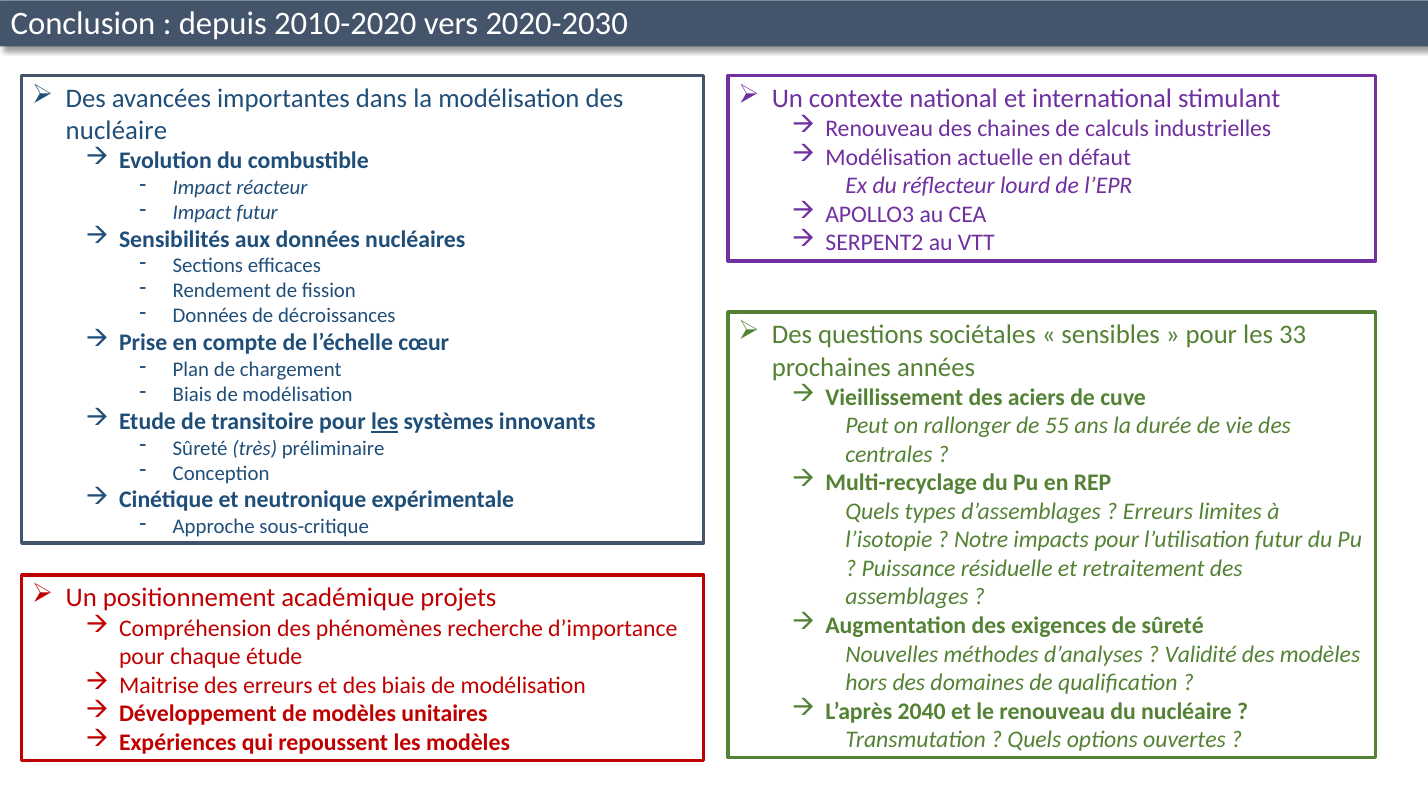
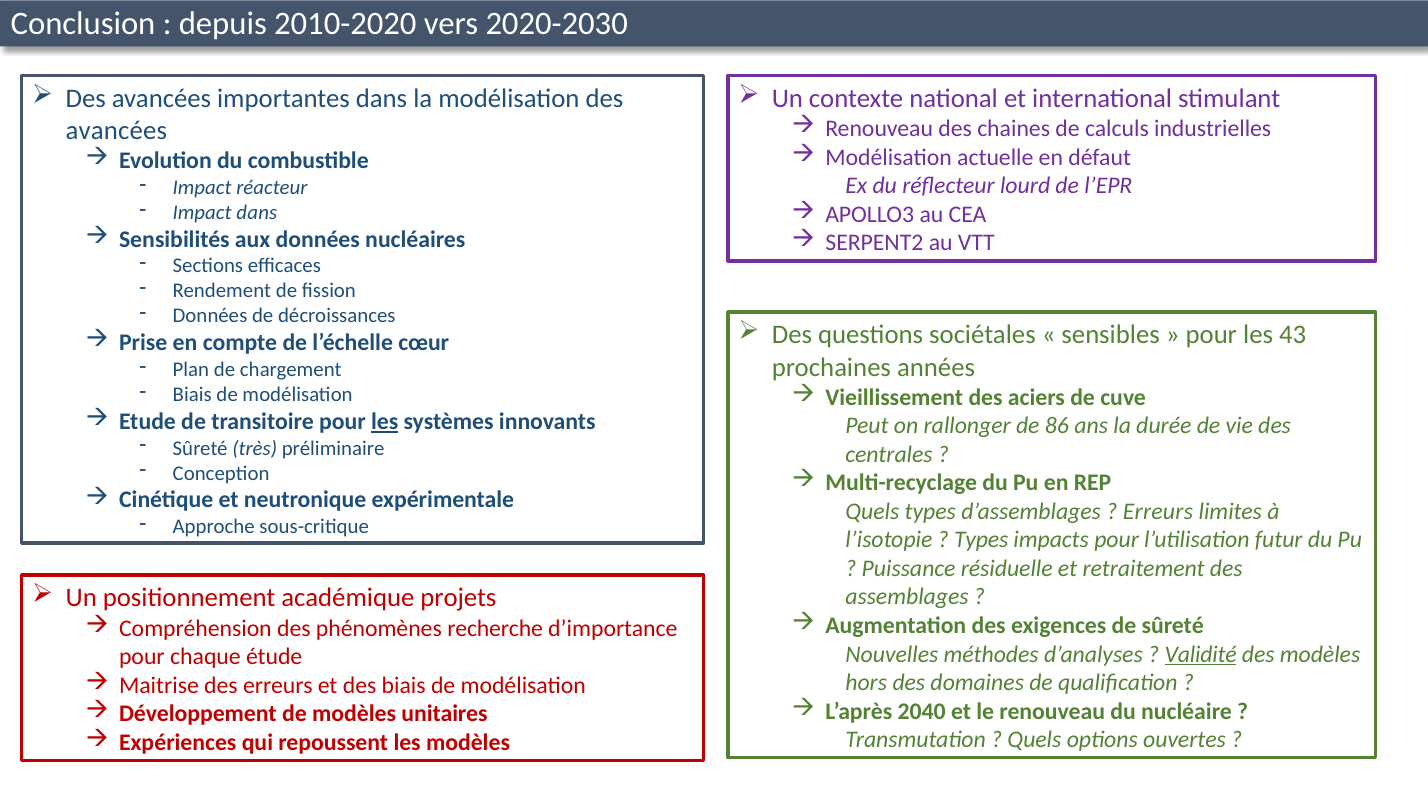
nucléaire: nucléaire -> avancées (116, 131)
Impact futur: futur -> dans (257, 213)
33: 33 -> 43 (1293, 335)
55: 55 -> 86 (1057, 426)
Notre: Notre -> Types (981, 540)
Validité underline: none -> present (1201, 654)
